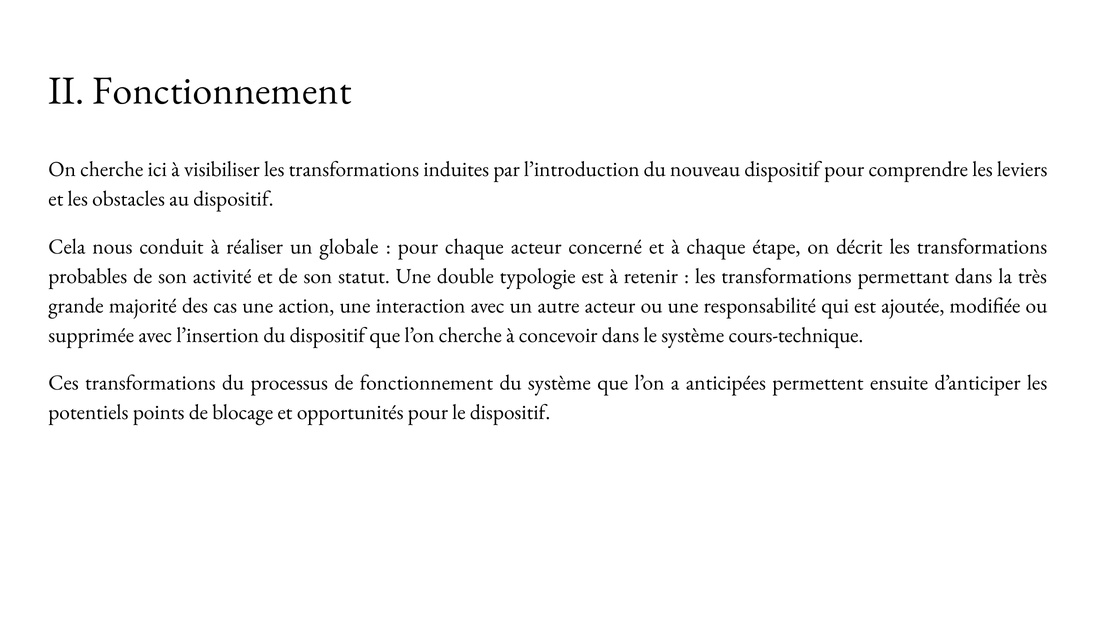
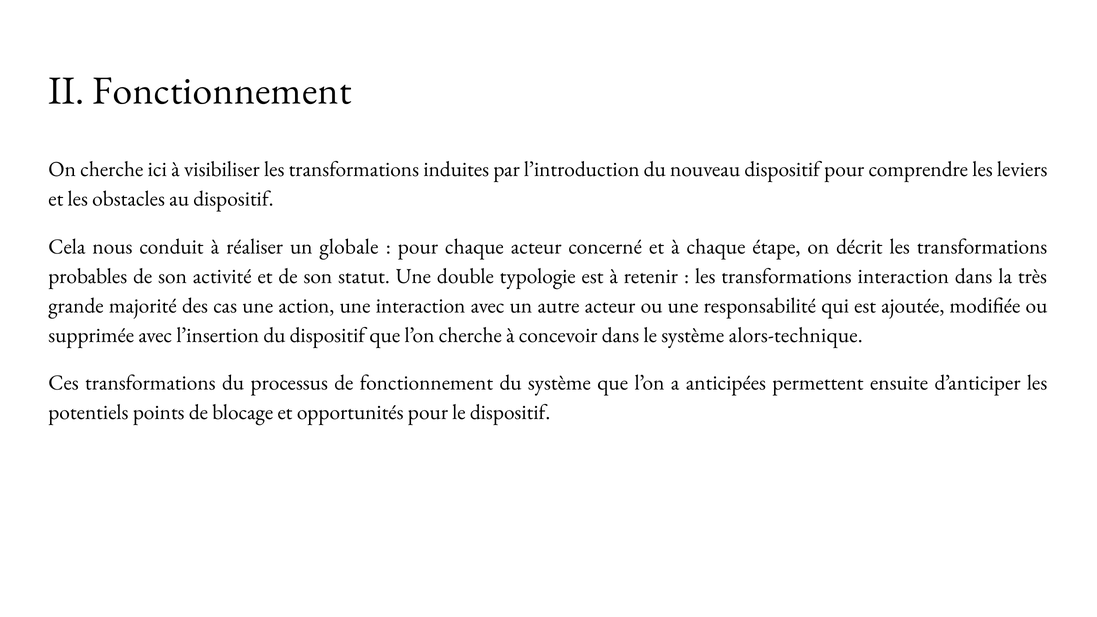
transformations permettant: permettant -> interaction (903, 276)
cours-technique: cours-technique -> alors-technique (796, 335)
